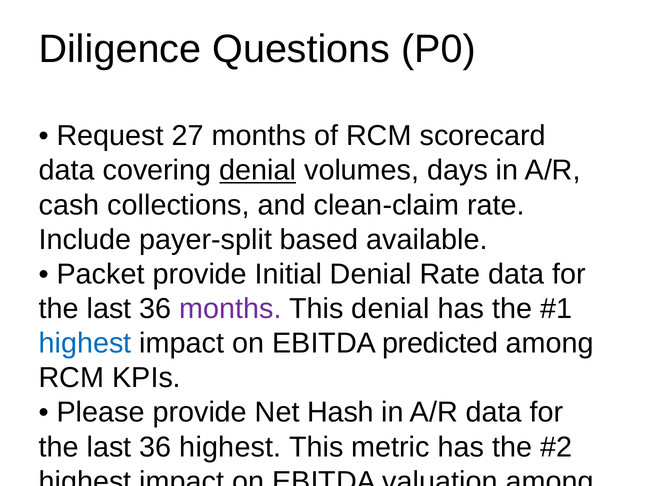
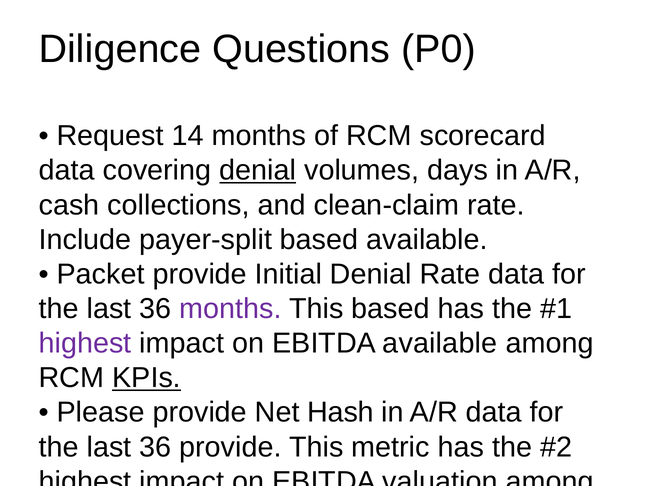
27: 27 -> 14 (188, 136)
This denial: denial -> based (391, 308)
highest colour: blue -> purple (85, 343)
EBITDA predicted: predicted -> available (440, 343)
KPIs underline: none -> present (147, 377)
36 highest: highest -> provide (230, 446)
